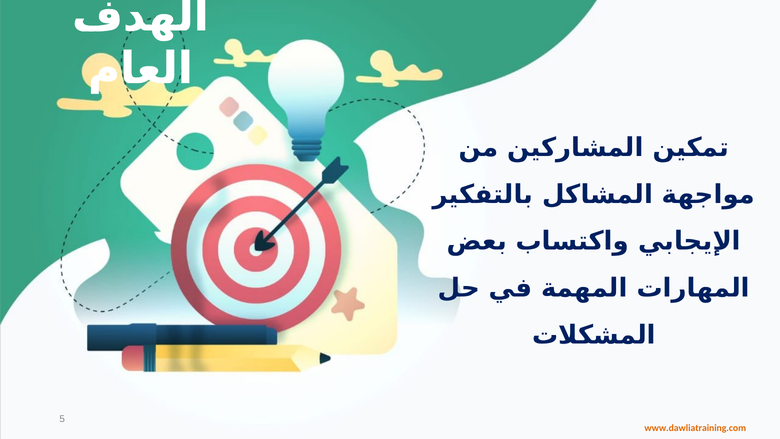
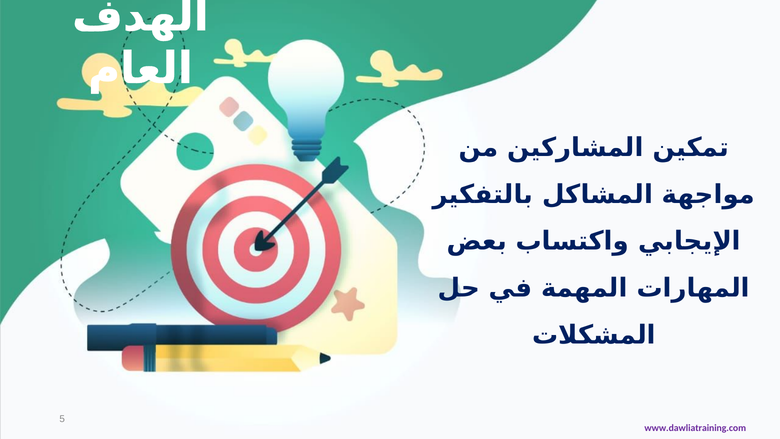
www.dawliatraining.com colour: orange -> purple (695, 428)
